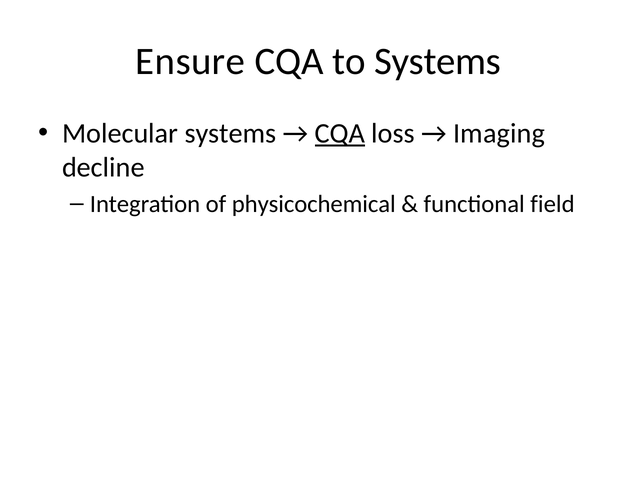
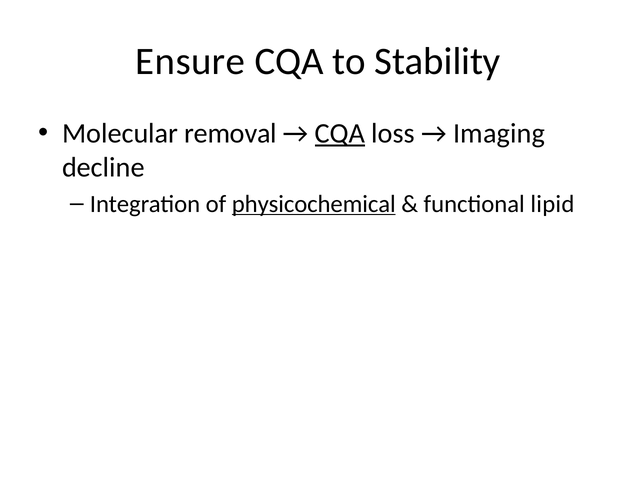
to Systems: Systems -> Stability (437, 62)
Molecular systems: systems -> removal (231, 133)
physicochemical underline: none -> present (314, 204)
field: field -> lipid (552, 204)
